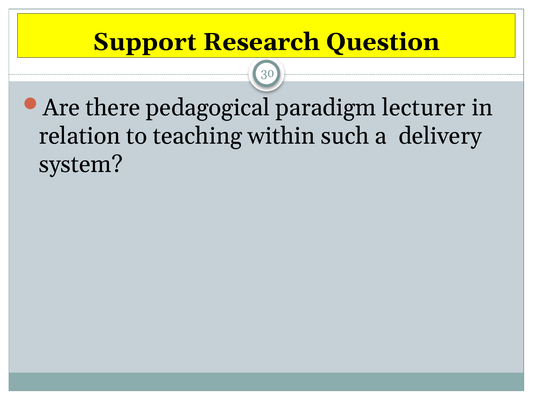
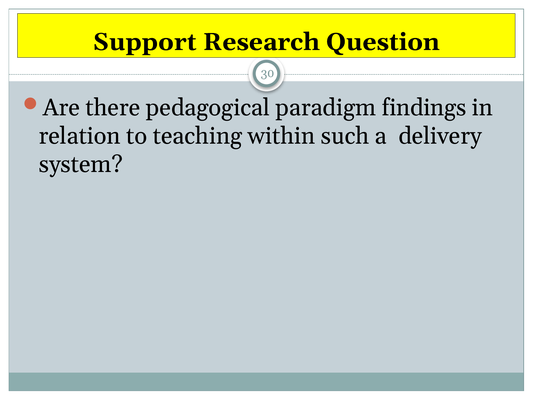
lecturer: lecturer -> findings (424, 108)
